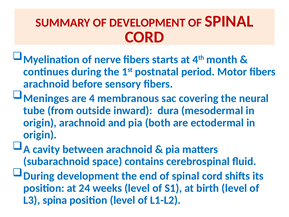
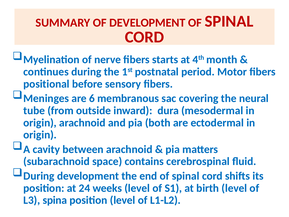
arachnoid: arachnoid -> positional (46, 84)
4: 4 -> 6 (92, 98)
